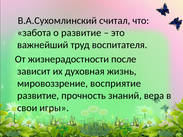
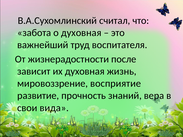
о развитие: развитие -> духовная (81, 33)
игры: игры -> вида (54, 108)
